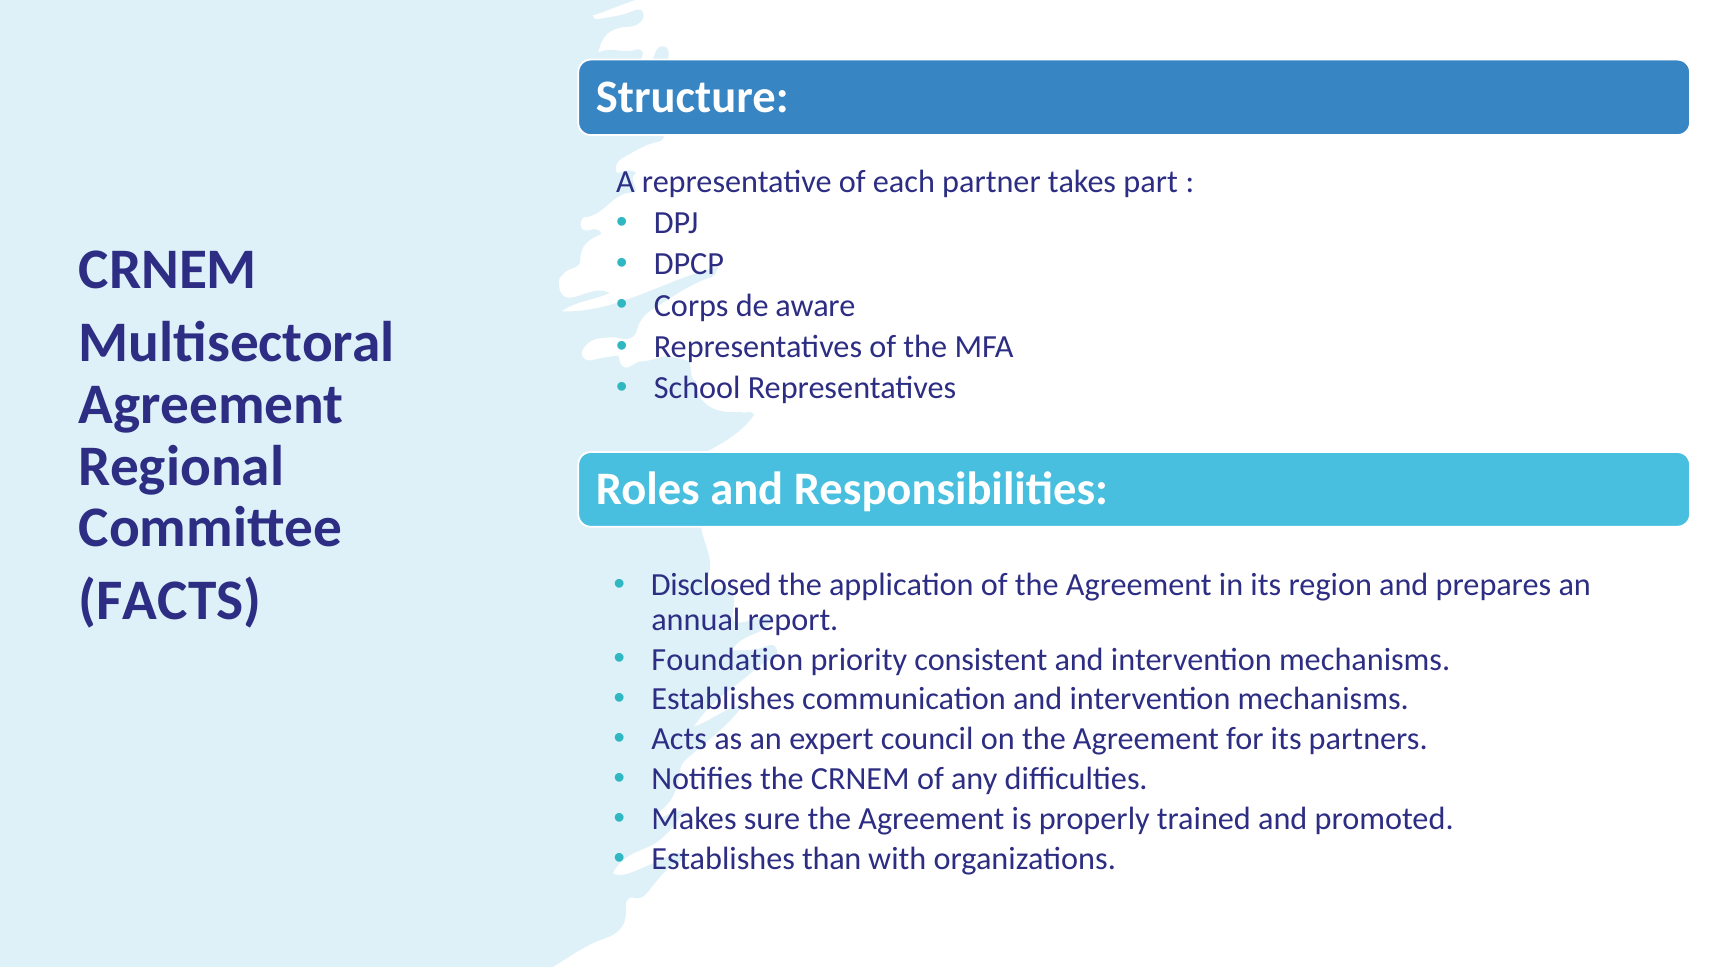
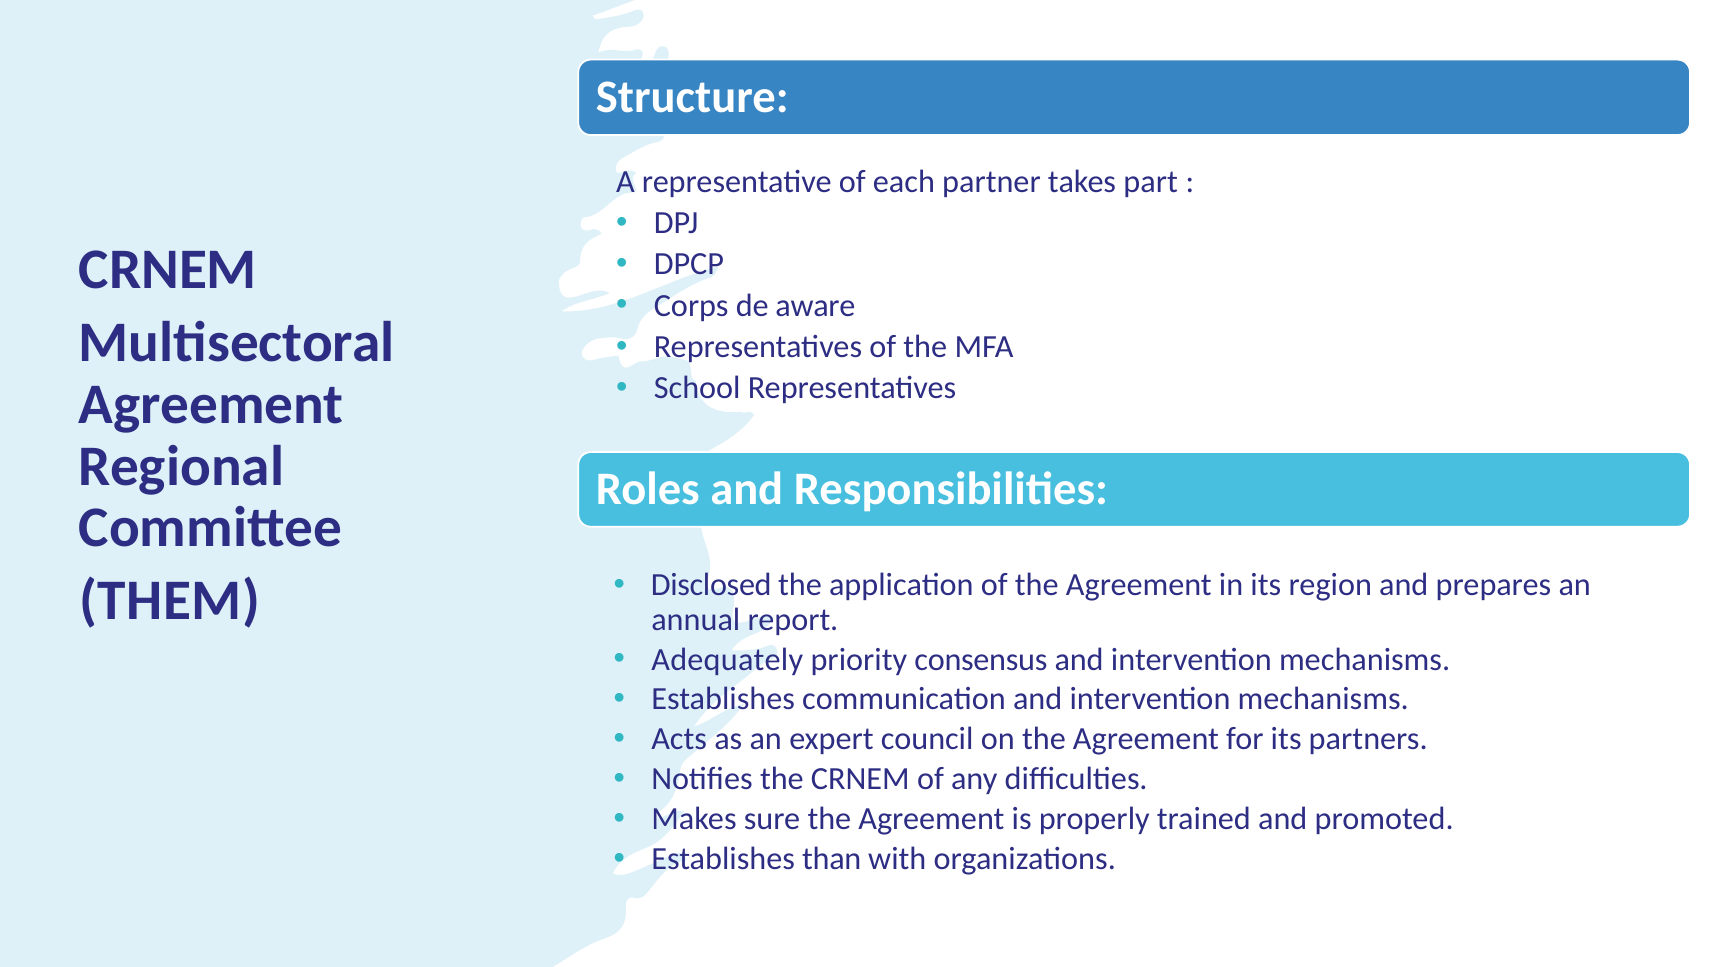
FACTS: FACTS -> THEM (170, 601)
Foundation: Foundation -> Adequately (727, 660)
consistent: consistent -> consensus (981, 660)
